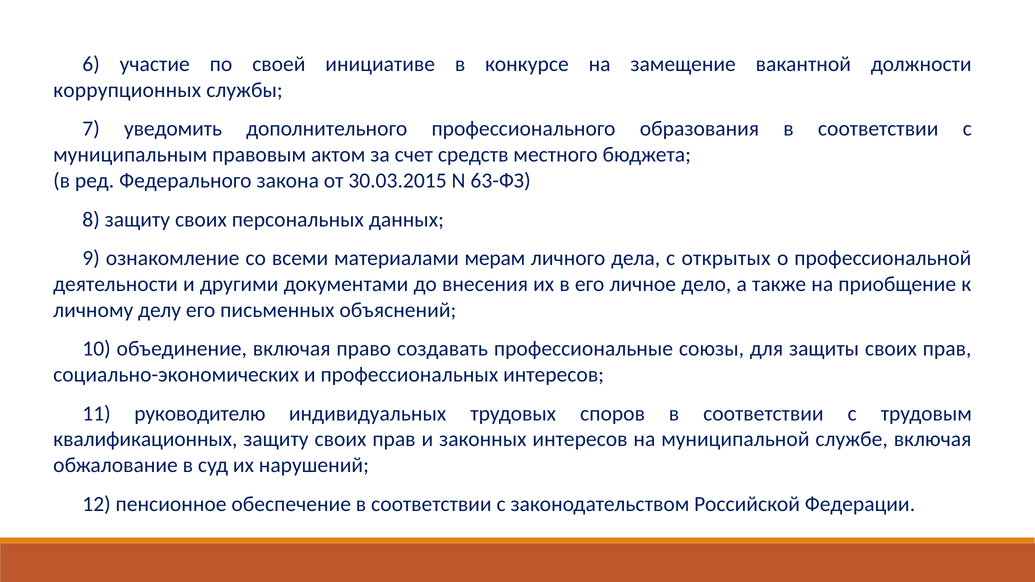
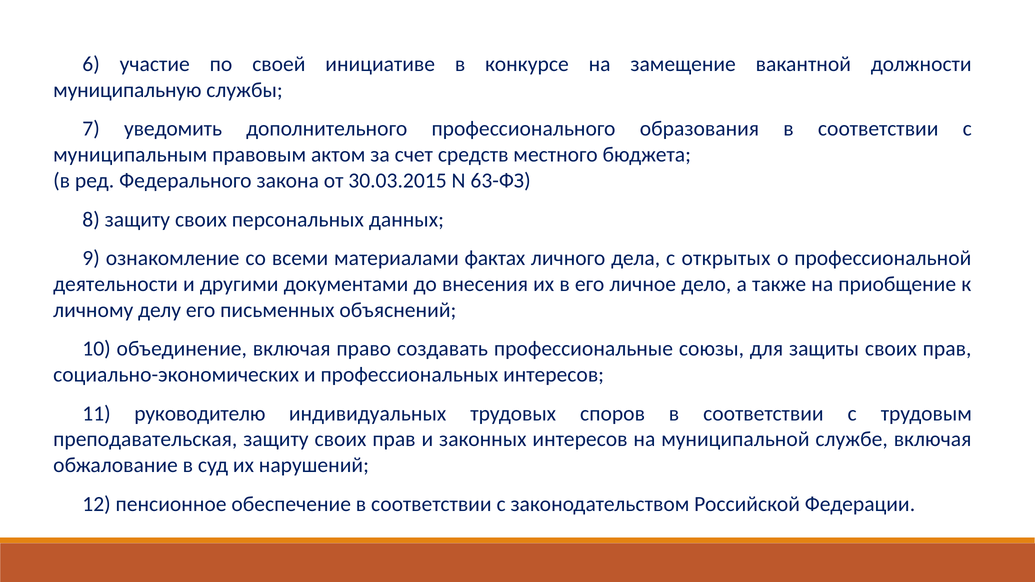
коррупционных: коррупционных -> муниципальную (127, 90)
мерам: мерам -> фактах (495, 258)
квалификационных: квалификационных -> преподавательская (145, 439)
